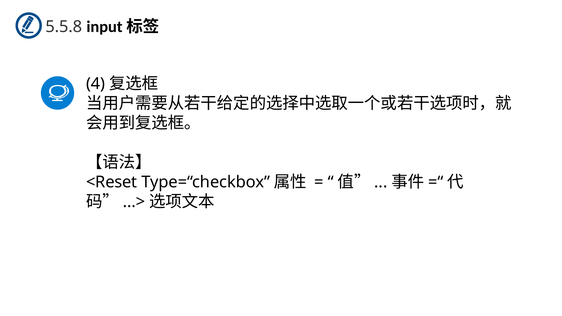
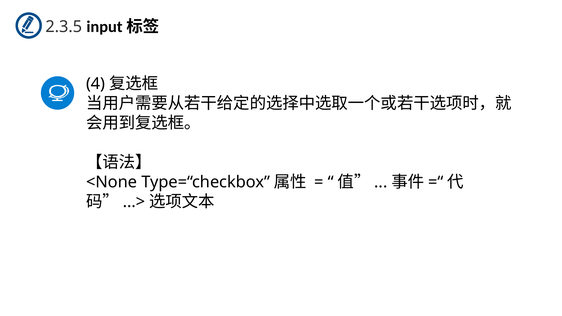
5.5.8: 5.5.8 -> 2.3.5 (64, 27)
<Reset: <Reset -> <None (112, 182)
